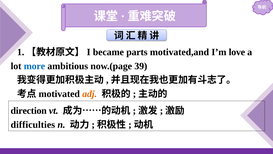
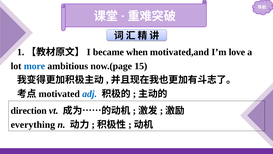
parts: parts -> when (137, 52)
39: 39 -> 15 (141, 66)
adj colour: orange -> blue (90, 94)
difficulties: difficulties -> everything (33, 124)
